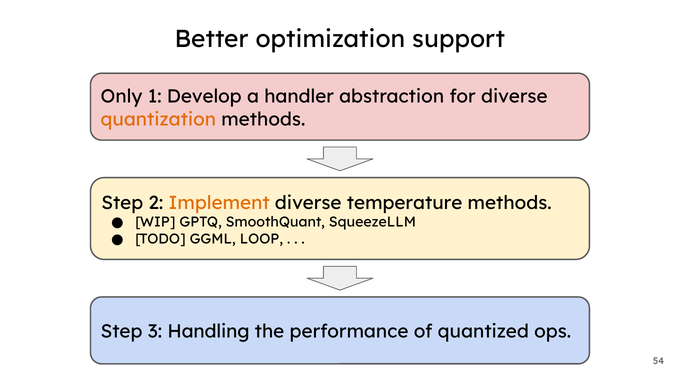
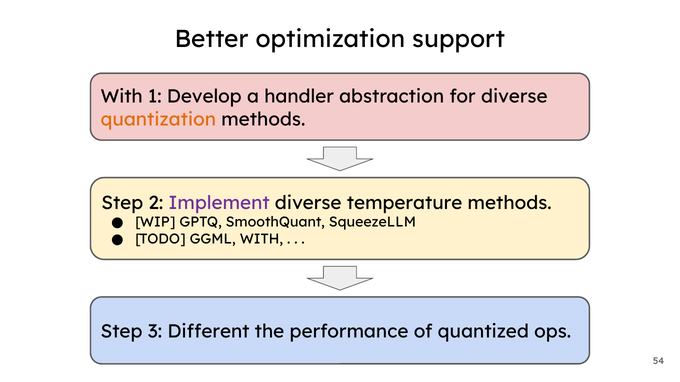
Only: Only -> With (122, 97)
Implement colour: orange -> purple (219, 203)
GGML LOOP: LOOP -> WITH (261, 240)
Handling: Handling -> Different (208, 332)
